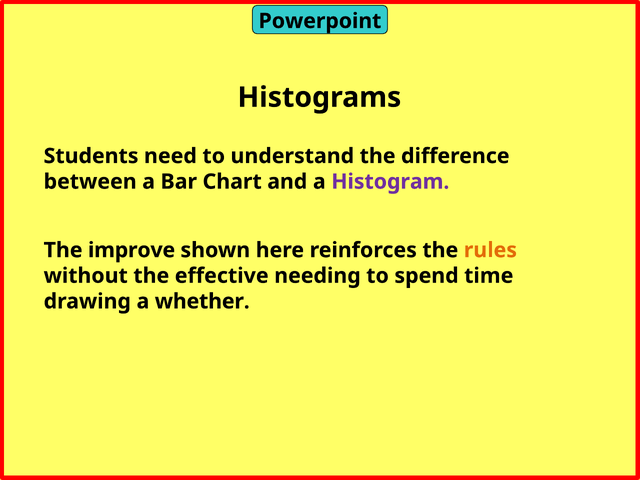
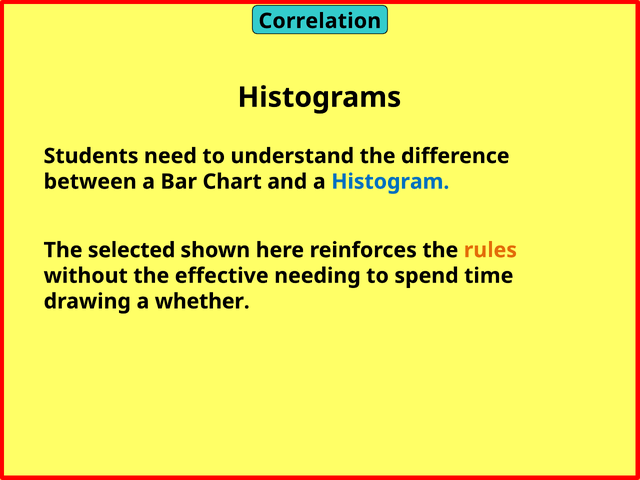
Powerpoint: Powerpoint -> Correlation (320, 21)
Histogram colour: purple -> blue (390, 182)
improve: improve -> selected (132, 250)
